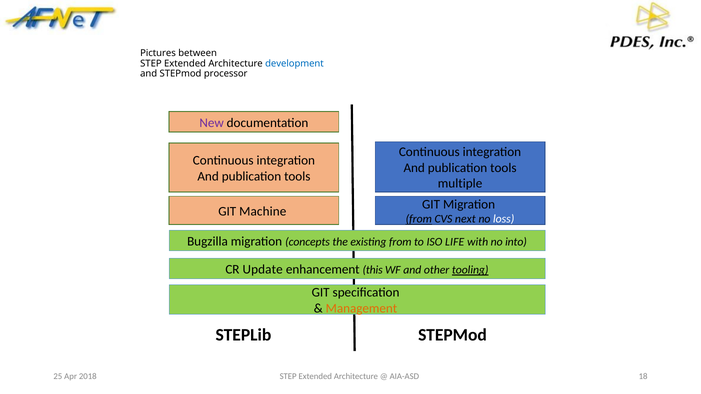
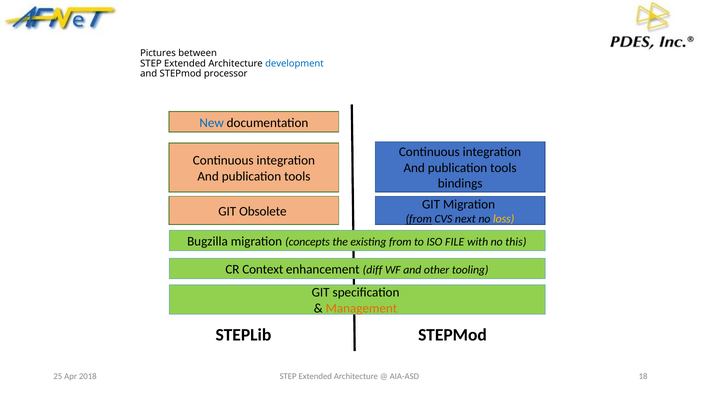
New colour: purple -> blue (212, 123)
multiple: multiple -> bindings (460, 184)
Machine: Machine -> Obsolete (263, 211)
loss colour: white -> yellow (504, 219)
LIFE: LIFE -> FILE (455, 242)
into: into -> this (516, 242)
Update: Update -> Context (263, 270)
this: this -> diff (373, 270)
tooling underline: present -> none (470, 270)
